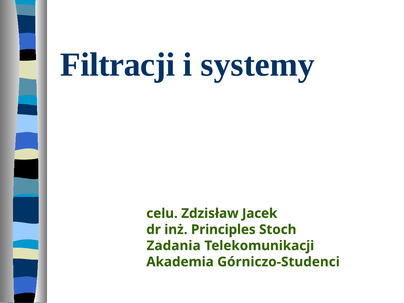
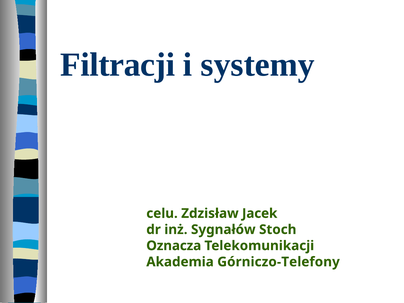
Principles: Principles -> Sygnałów (223, 230)
Zadania: Zadania -> Oznacza (174, 246)
Górniczo-Studenci: Górniczo-Studenci -> Górniczo-Telefony (279, 262)
